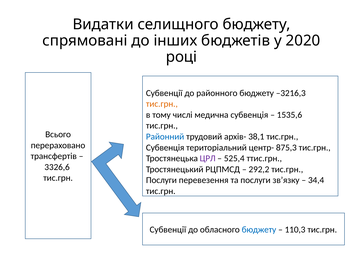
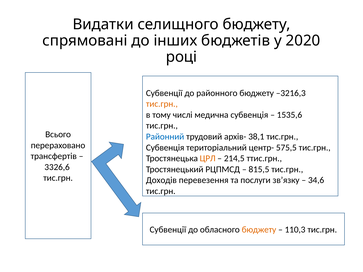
875,3: 875,3 -> 575,5 (286, 148)
ЦРЛ colour: purple -> orange (208, 159)
525,4: 525,4 -> 214,5 (234, 159)
292,2: 292,2 -> 815,5 (259, 169)
Послуги: Послуги -> Доходів (161, 180)
34,4: 34,4 -> 34,6 (316, 180)
бюджету colour: blue -> orange (259, 230)
